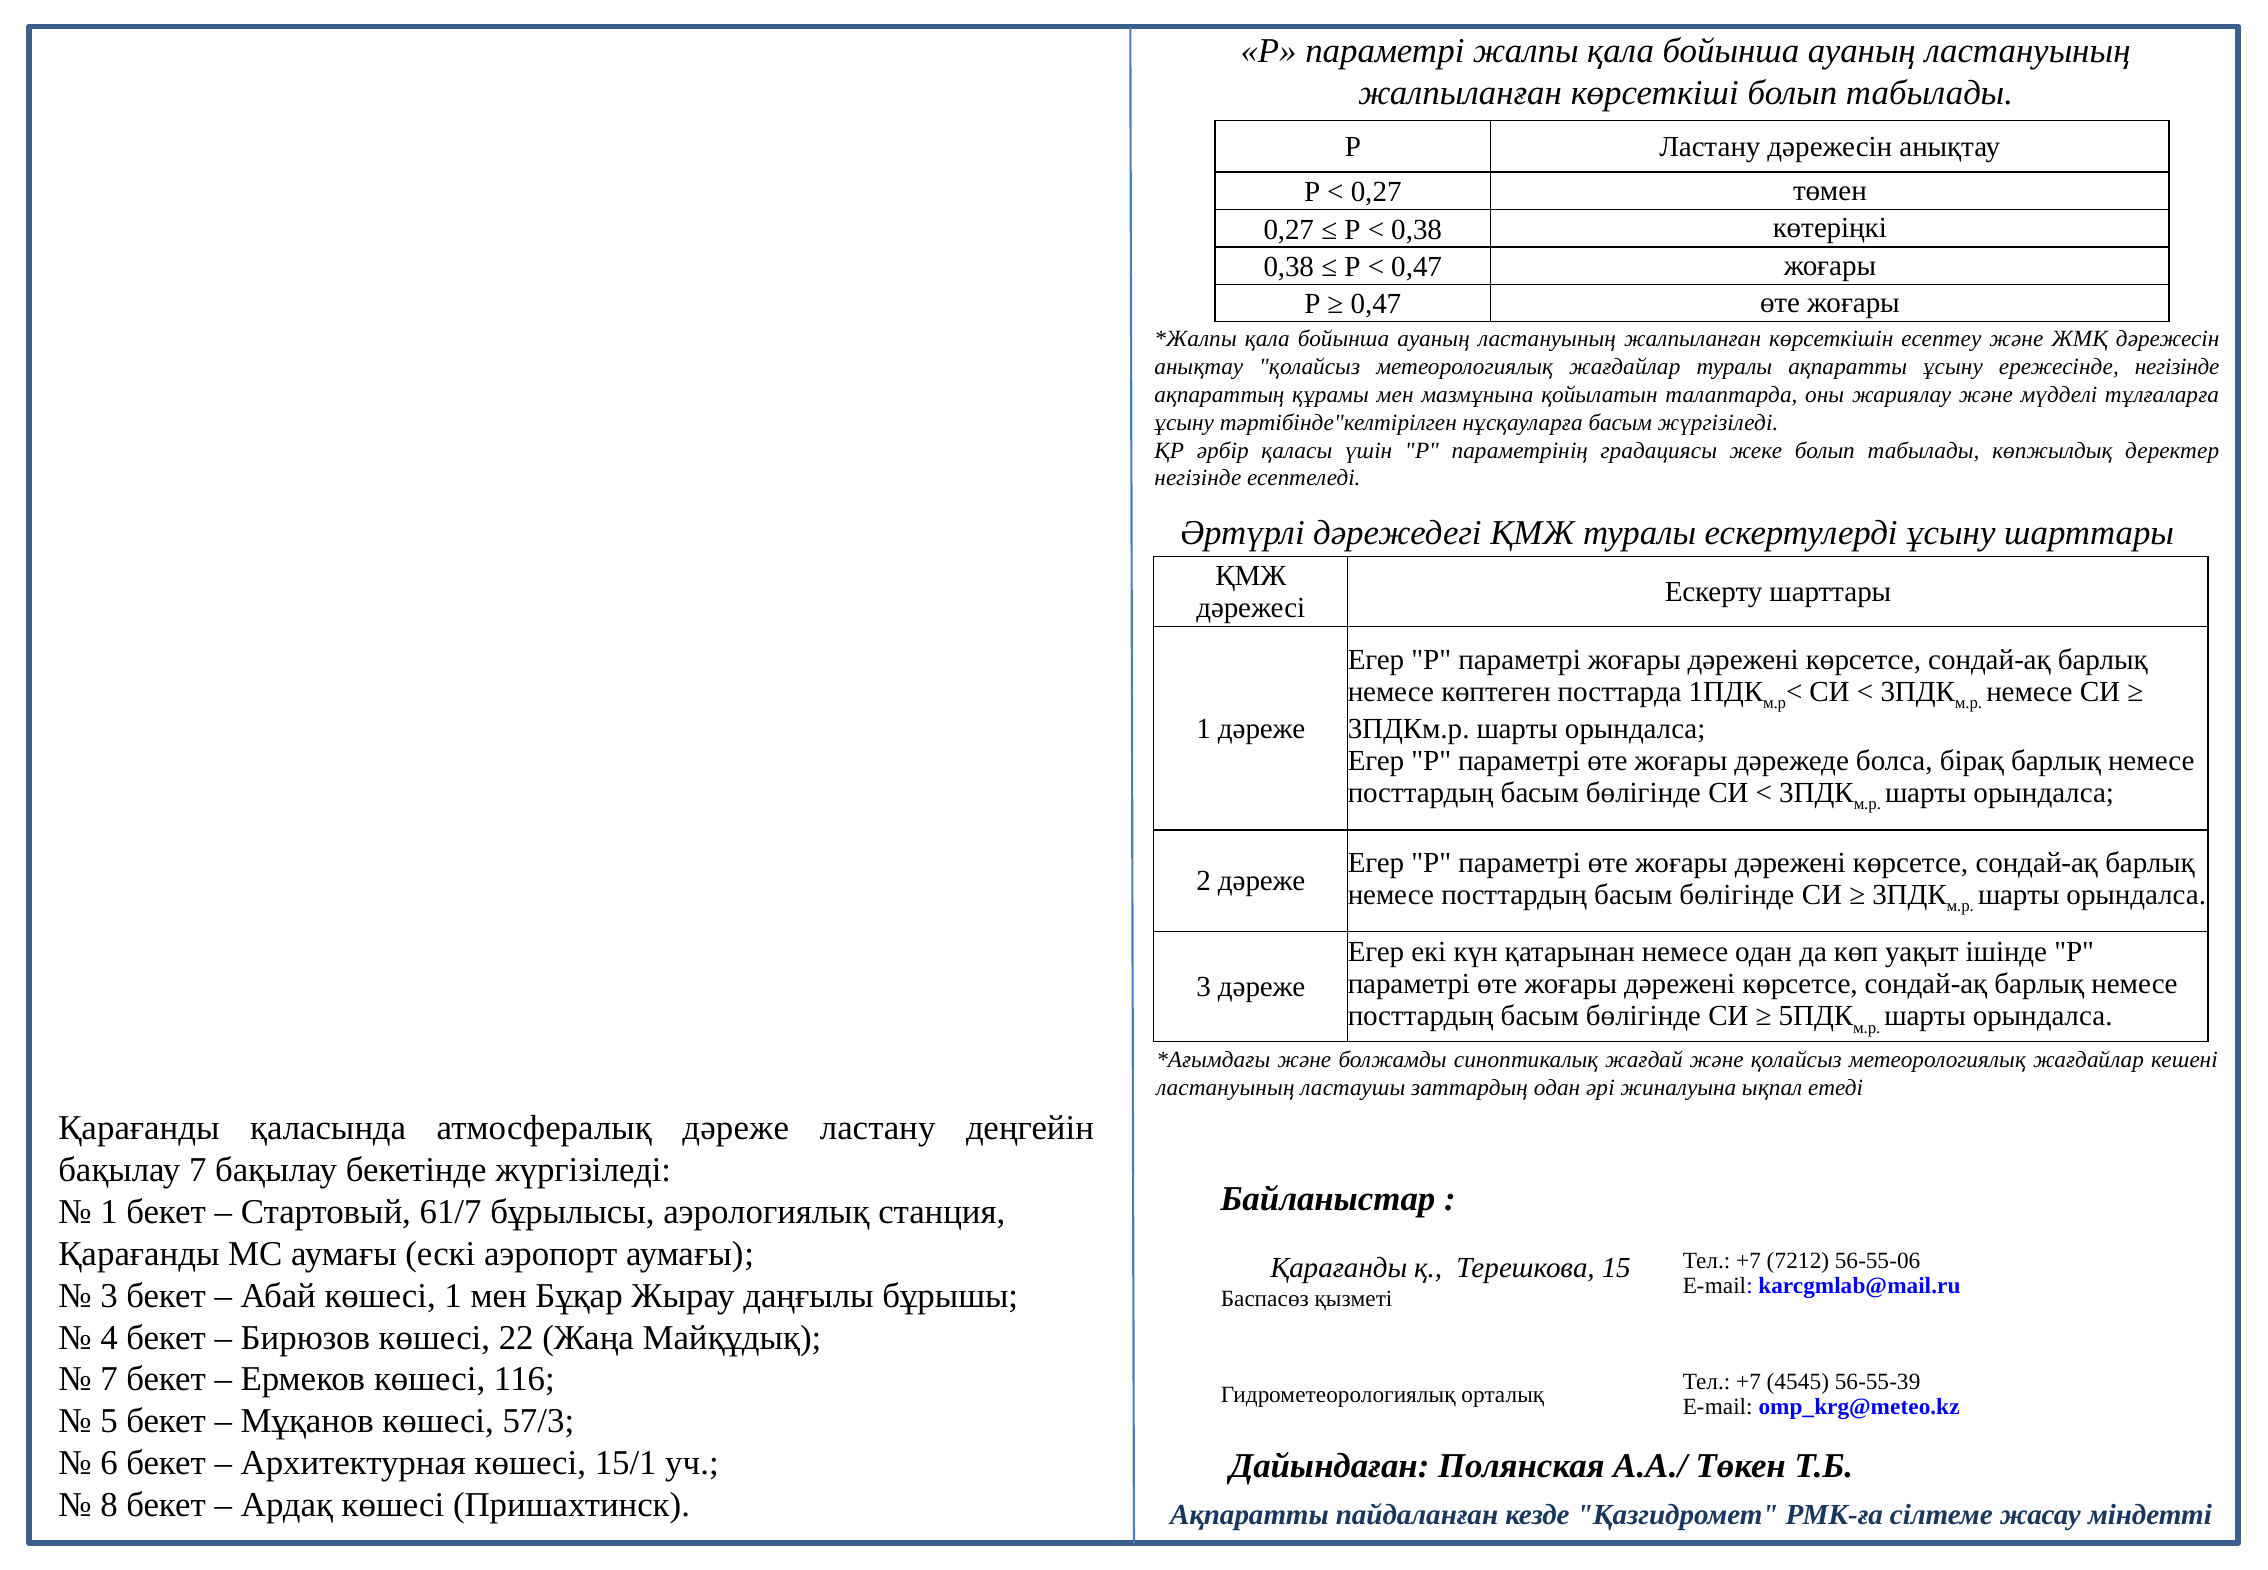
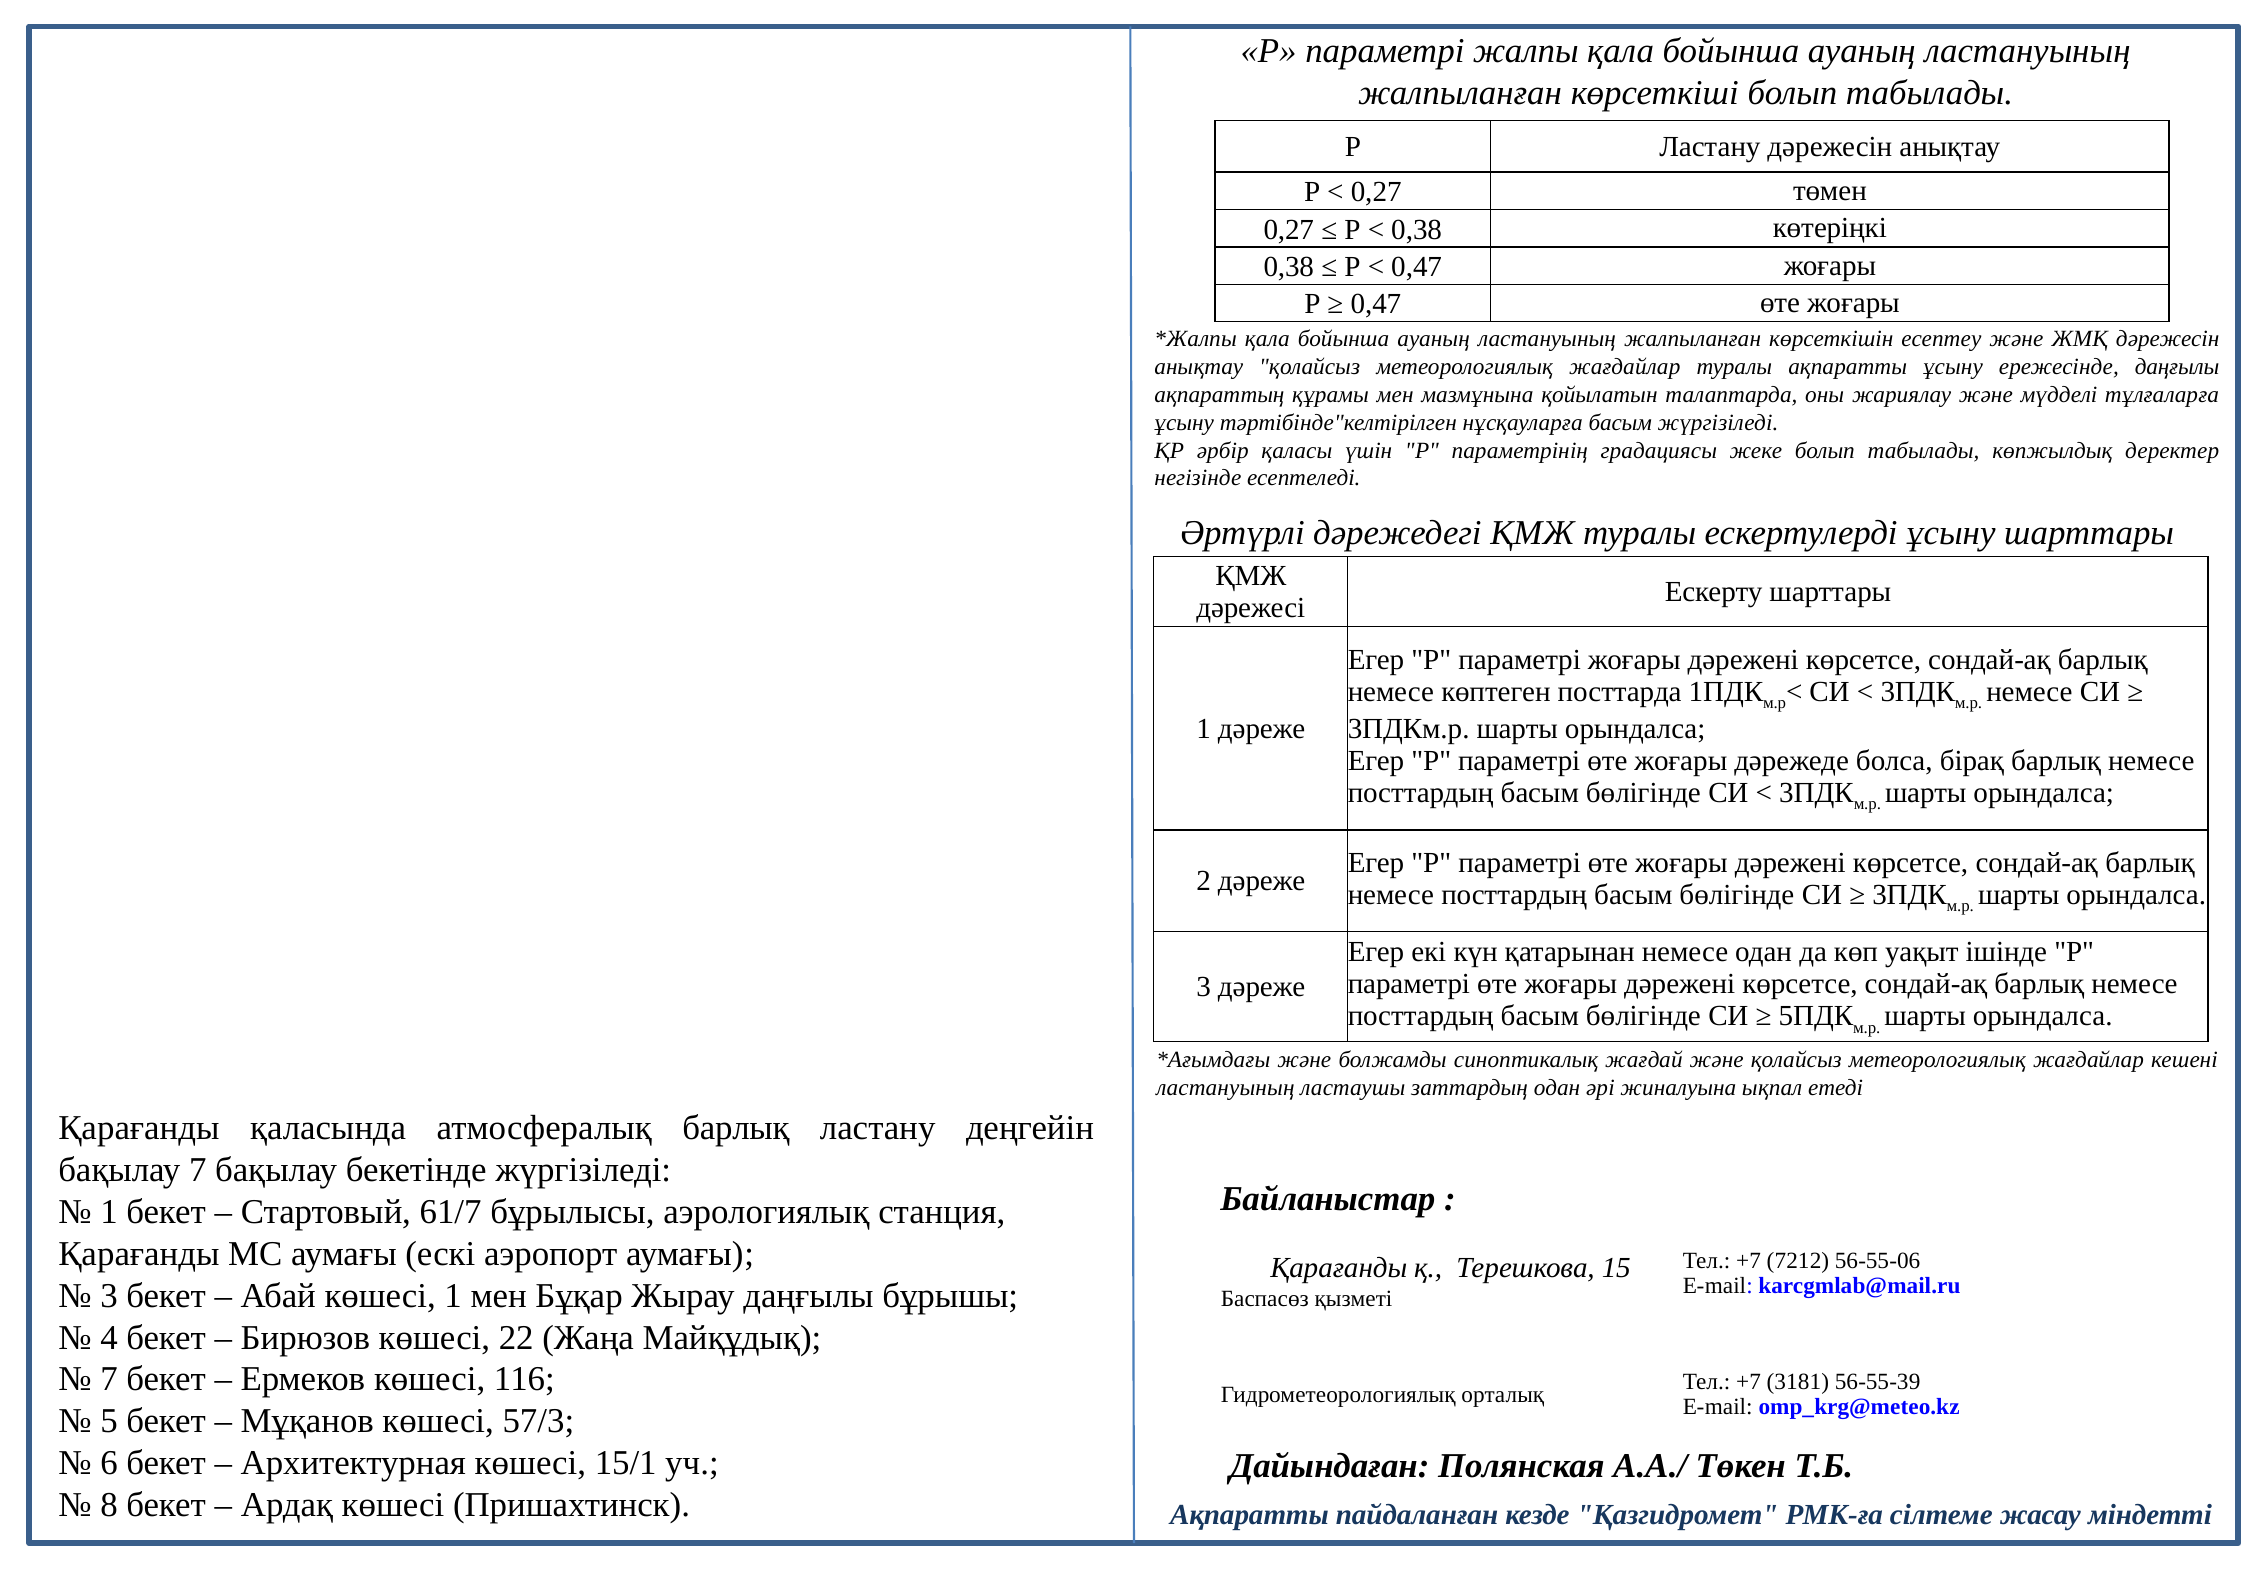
ережесінде негізінде: негізінде -> даңғылы (2177, 367)
атмосфералық дәреже: дәреже -> барлық (736, 1128)
4545: 4545 -> 3181 (1798, 1382)
